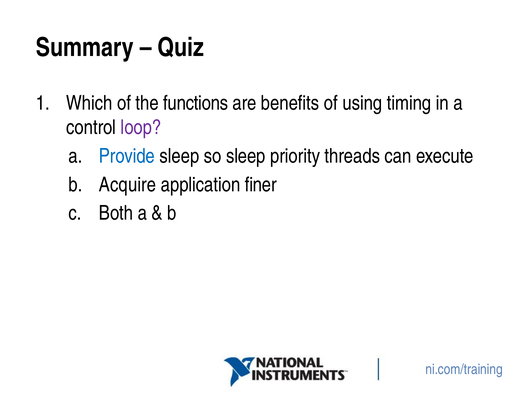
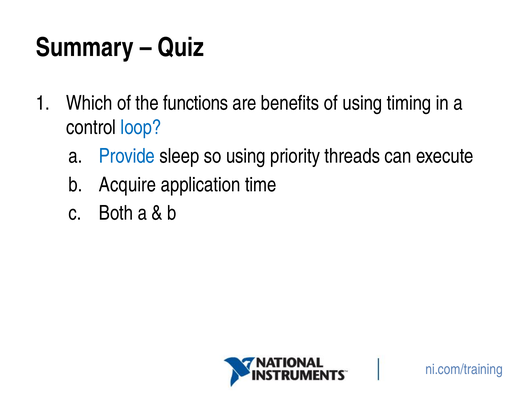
loop colour: purple -> blue (141, 127)
so sleep: sleep -> using (246, 156)
finer: finer -> time (261, 184)
